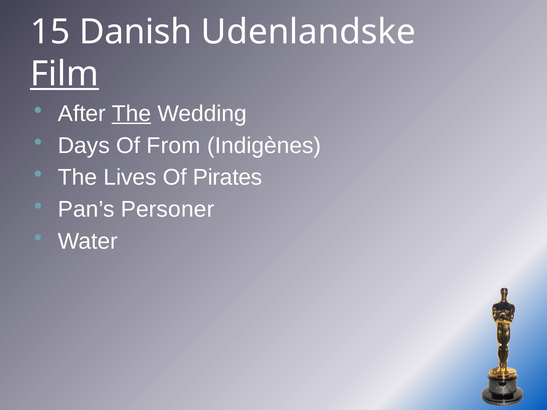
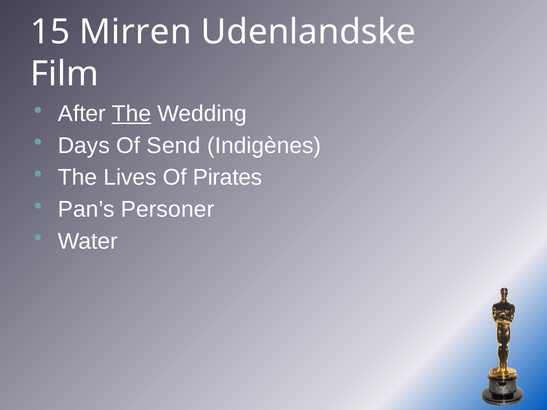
Danish: Danish -> Mirren (135, 32)
Film underline: present -> none (64, 74)
From: From -> Send (174, 146)
